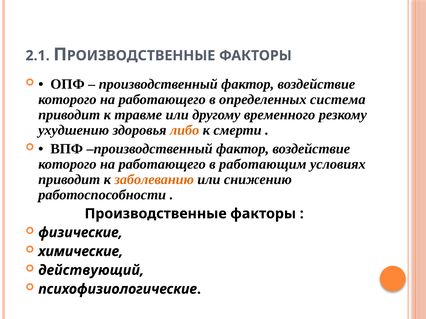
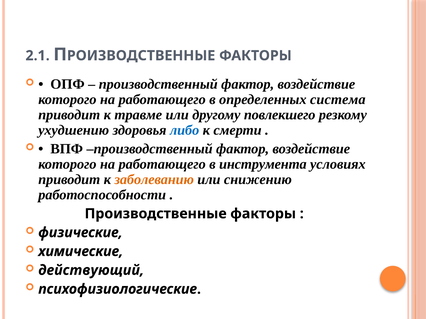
временного: временного -> повлекшего (280, 115)
либо colour: orange -> blue (185, 130)
работающим: работающим -> инструмента (263, 164)
